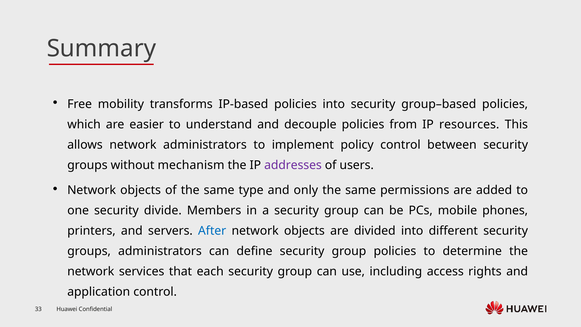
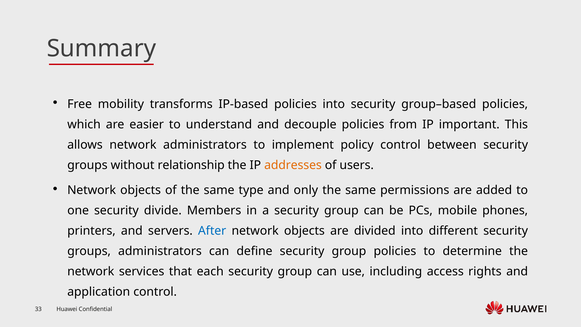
resources: resources -> important (469, 124)
mechanism: mechanism -> relationship (191, 165)
addresses colour: purple -> orange (293, 165)
